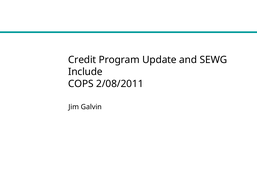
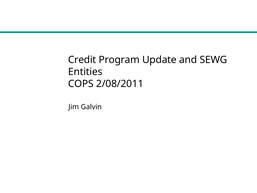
Include: Include -> Entities (85, 72)
